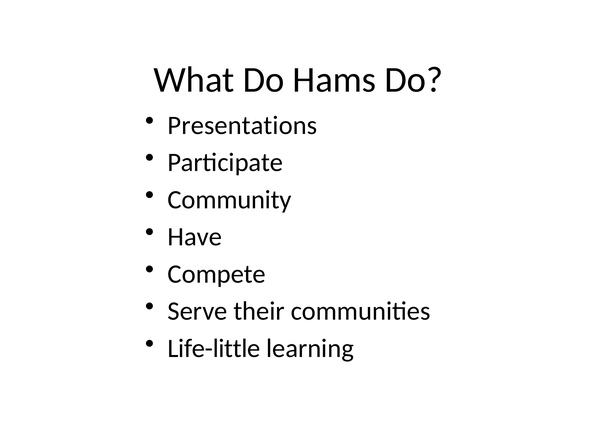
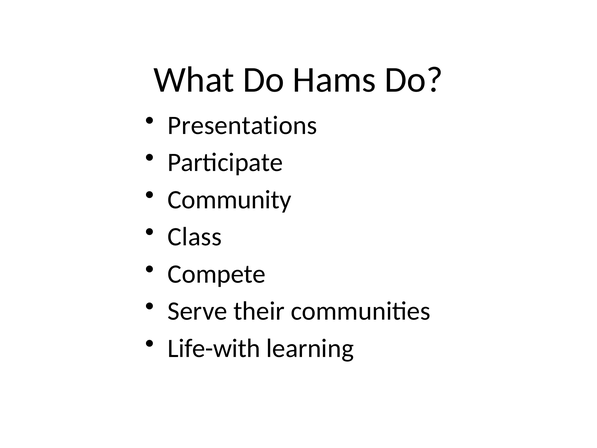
Have: Have -> Class (195, 237)
Life-little: Life-little -> Life-with (214, 348)
